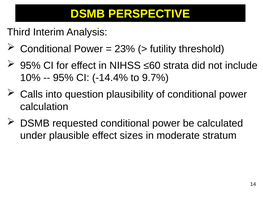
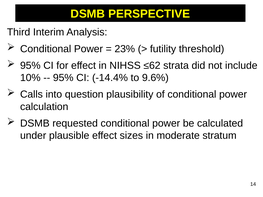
≤60: ≤60 -> ≤62 (152, 66)
9.7%: 9.7% -> 9.6% (155, 78)
